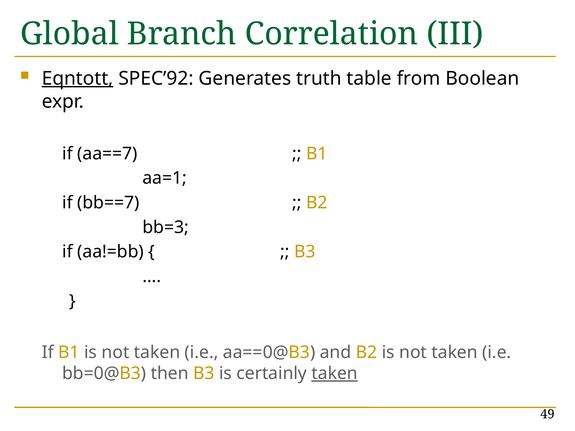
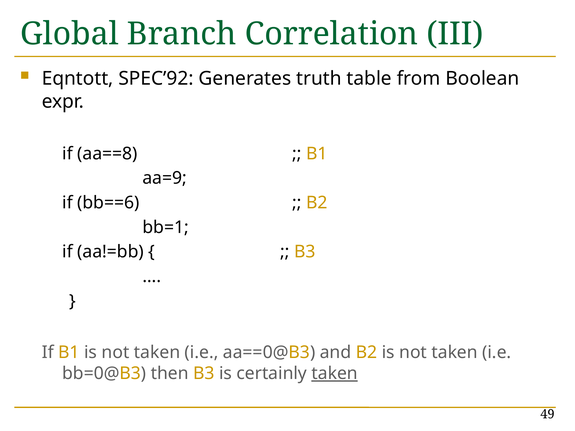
Eqntott underline: present -> none (78, 78)
aa==7: aa==7 -> aa==8 (107, 154)
aa=1: aa=1 -> aa=9 (165, 178)
bb==7: bb==7 -> bb==6 (108, 203)
bb=3: bb=3 -> bb=1 (166, 227)
